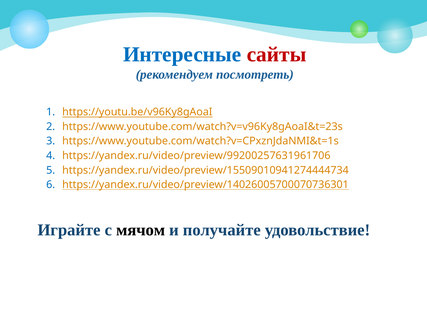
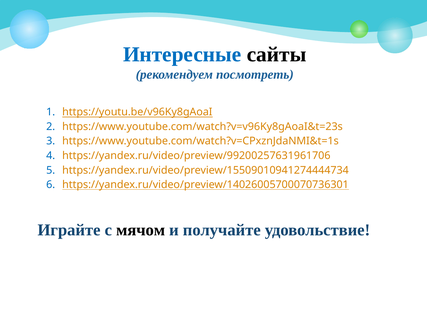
сайты colour: red -> black (277, 54)
